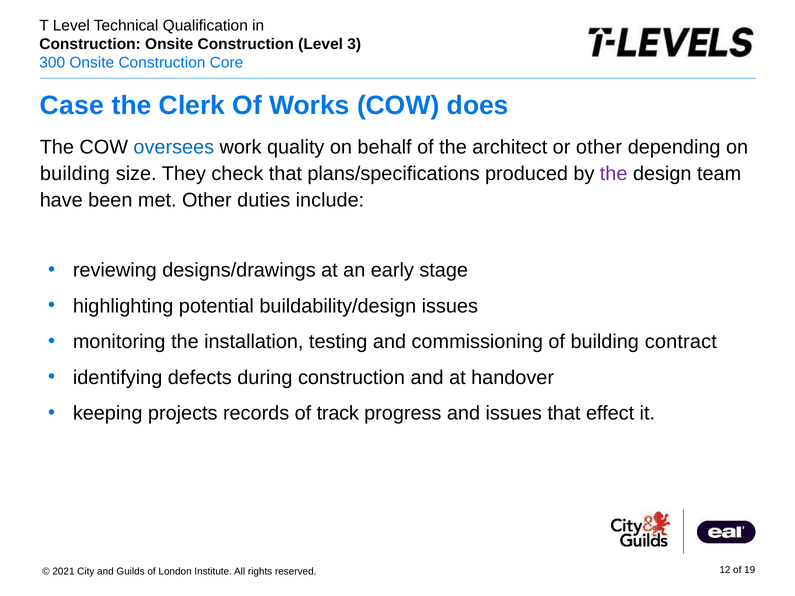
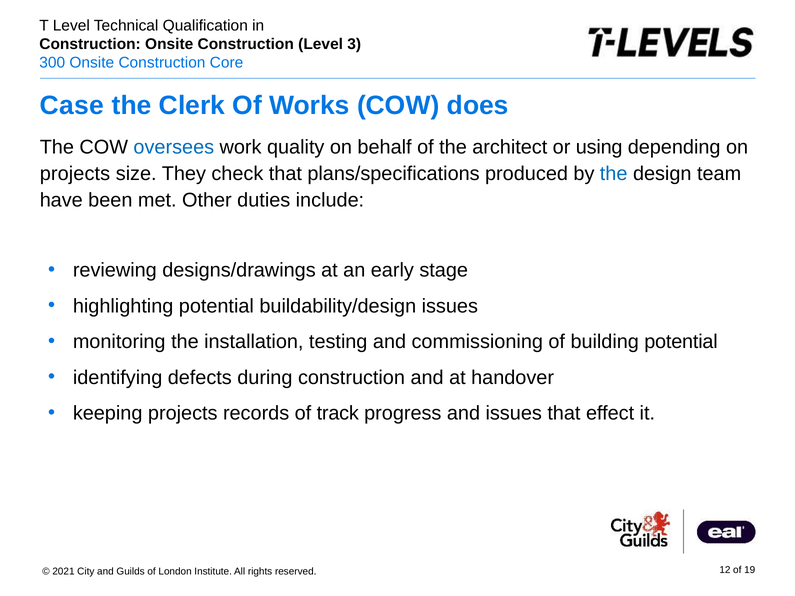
or other: other -> using (599, 147)
building: building -> projects (75, 174)
the colour: purple -> blue (614, 174)
building contract: contract -> potential (681, 342)
